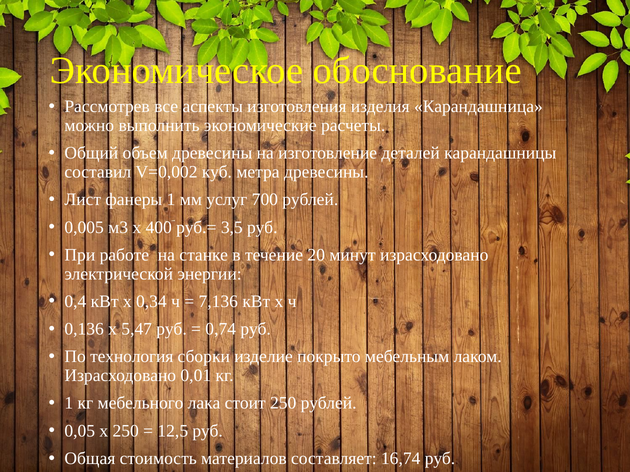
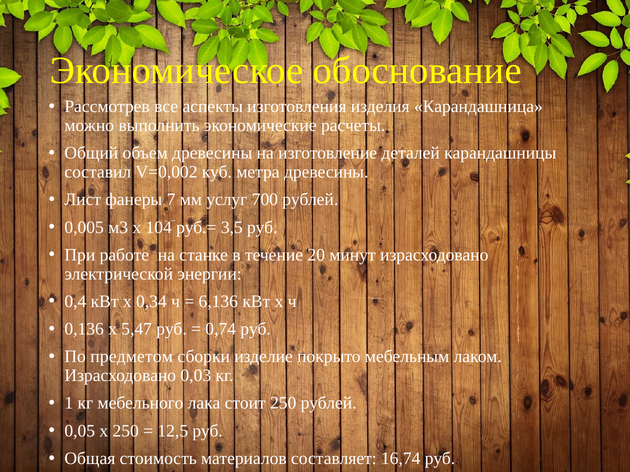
фанеры 1: 1 -> 7 (171, 200)
400: 400 -> 104 (159, 228)
7,136: 7,136 -> 6,136 (218, 302)
технология: технология -> предметом (132, 357)
0,01: 0,01 -> 0,03 (196, 376)
